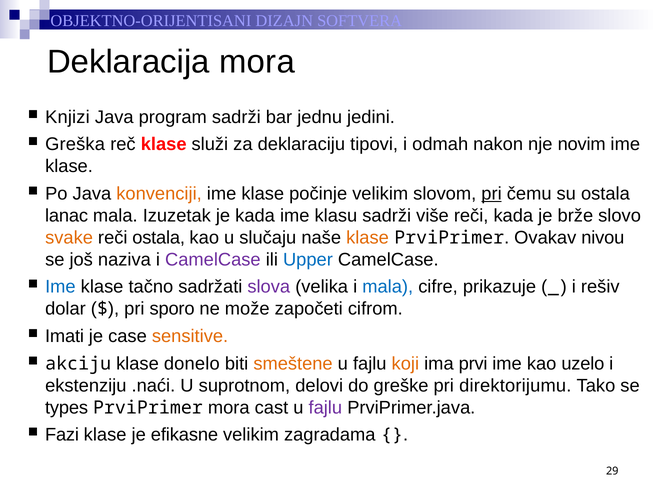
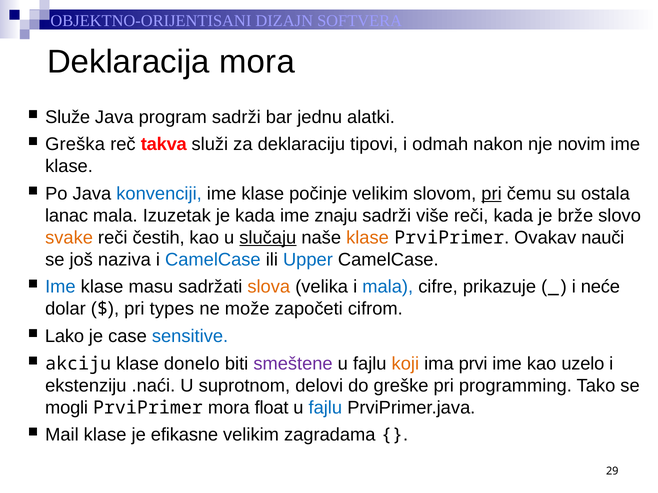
Knjizi: Knjizi -> Služe (68, 117)
jedini: jedini -> alatki (371, 117)
reč klase: klase -> takva (164, 145)
konvenciji colour: orange -> blue (159, 194)
klasu: klasu -> znaju (336, 216)
reči ostala: ostala -> čestih (159, 238)
slučaju underline: none -> present (268, 238)
nivou: nivou -> nauči (603, 238)
CamelCase colour: purple -> blue (213, 260)
tačno: tačno -> masu (151, 287)
slova colour: purple -> orange (269, 287)
rešiv: rešiv -> neće (600, 287)
sporo: sporo -> types (172, 309)
Imati: Imati -> Lako (65, 337)
sensitive colour: orange -> blue (190, 337)
smeštene colour: orange -> purple (293, 364)
direktorijumu: direktorijumu -> programming (515, 386)
types: types -> mogli (67, 408)
cast: cast -> float (272, 408)
fajlu colour: purple -> blue (325, 408)
Fazi: Fazi -> Mail (62, 435)
